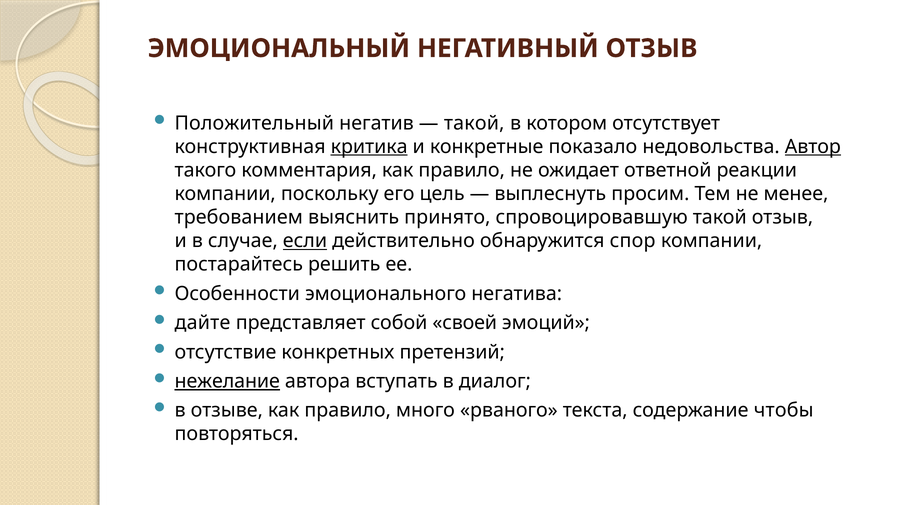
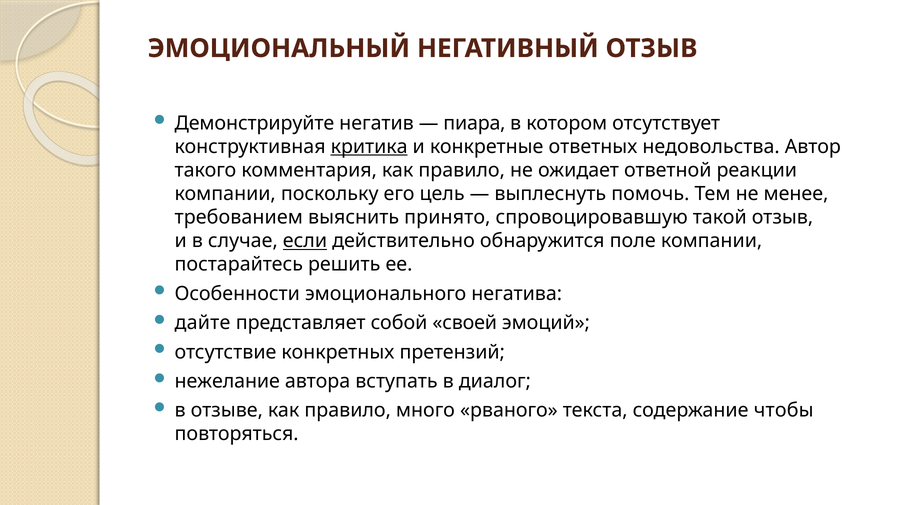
Положительный: Положительный -> Демонстрируйте (254, 123)
такой: такой -> пиара (474, 123)
показало: показало -> ответных (593, 147)
Автор underline: present -> none (813, 147)
просим: просим -> помочь (650, 194)
спор: спор -> поле (633, 241)
нежелание underline: present -> none (227, 381)
